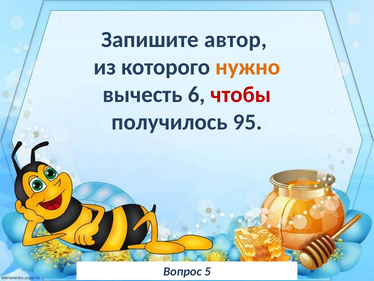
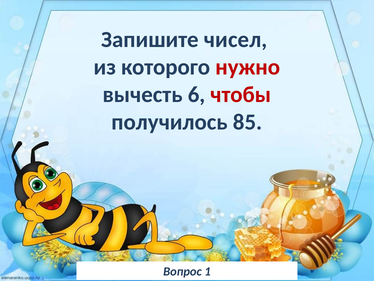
автор: автор -> чисел (236, 40)
нужно colour: orange -> red (248, 67)
95: 95 -> 85 (248, 122)
5: 5 -> 1 (208, 271)
